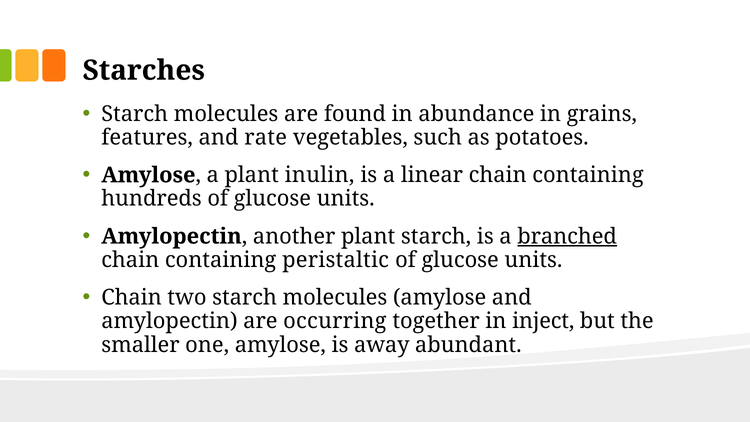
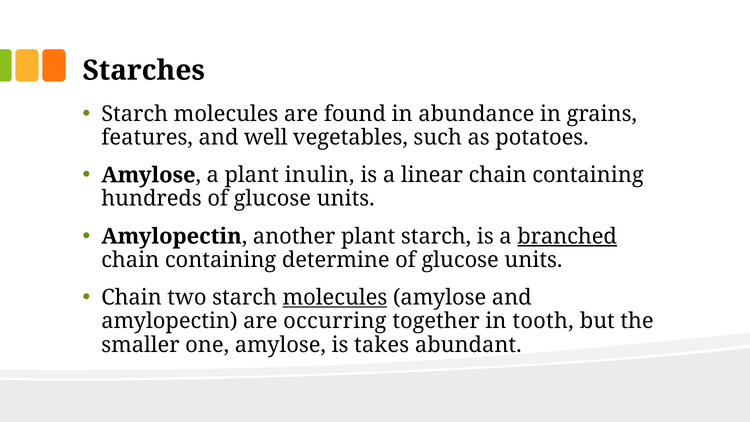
rate: rate -> well (266, 137)
peristaltic: peristaltic -> determine (336, 260)
molecules underline: none -> present (335, 298)
inject: inject -> tooth (543, 321)
away: away -> takes (382, 345)
